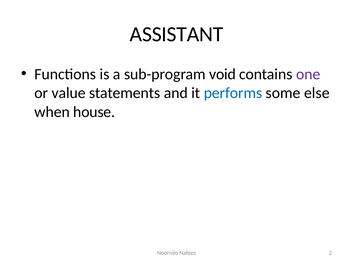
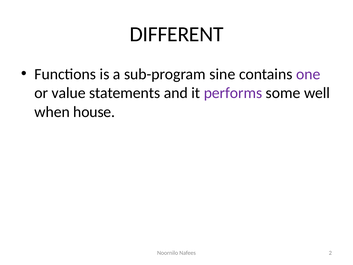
ASSISTANT: ASSISTANT -> DIFFERENT (177, 34)
void: void -> sine (222, 74)
performs colour: blue -> purple (233, 93)
else: else -> well (317, 93)
